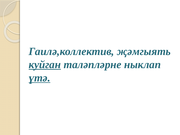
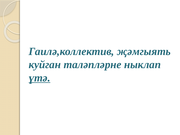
куйган underline: present -> none (45, 65)
